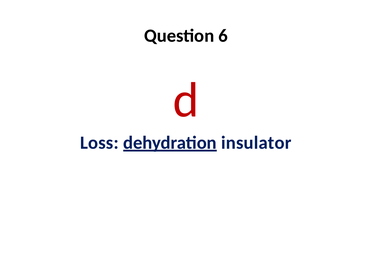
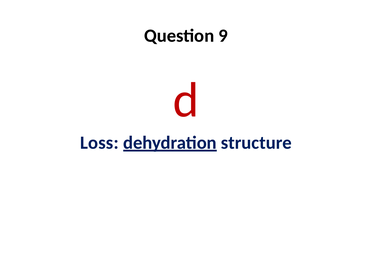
6: 6 -> 9 (223, 36)
insulator: insulator -> structure (256, 143)
